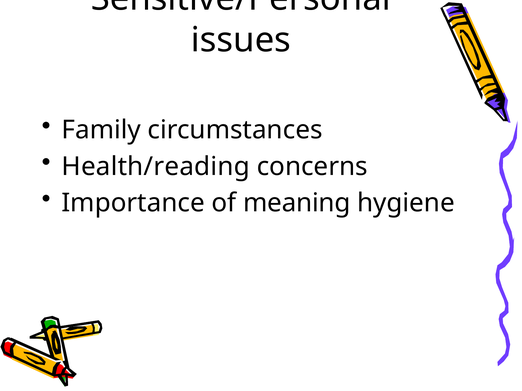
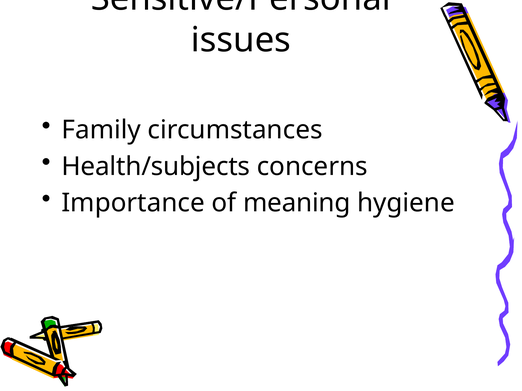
Health/reading: Health/reading -> Health/subjects (156, 167)
